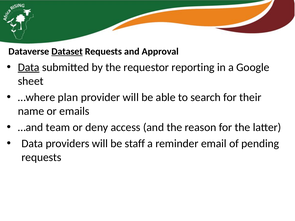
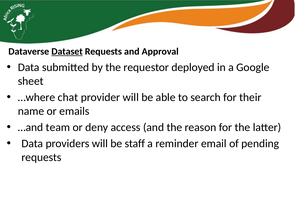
Data underline: present -> none (29, 67)
reporting: reporting -> deployed (193, 67)
plan: plan -> chat (68, 97)
